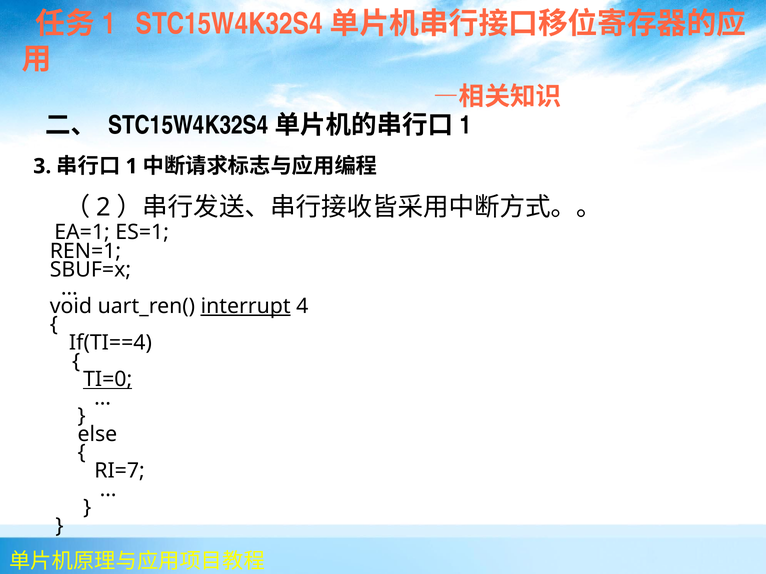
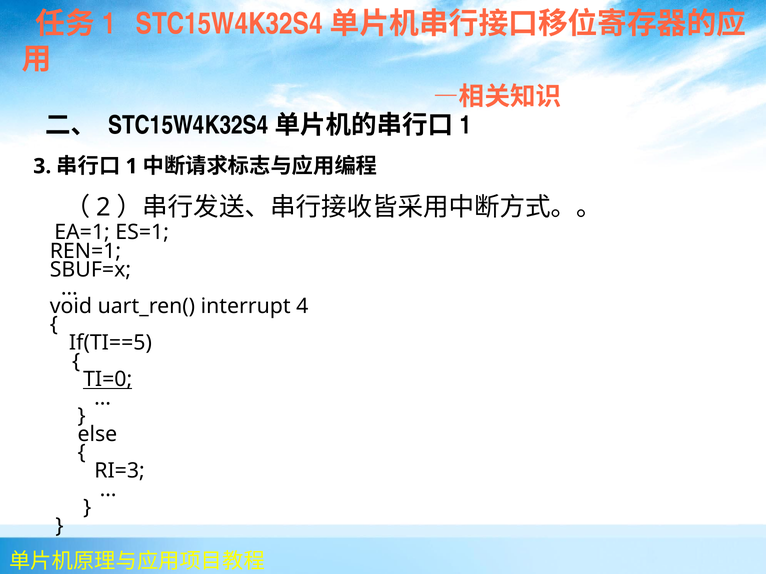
interrupt underline: present -> none (246, 306)
If(TI==4: If(TI==4 -> If(TI==5 (110, 343)
RI=7: RI=7 -> RI=3 (120, 471)
